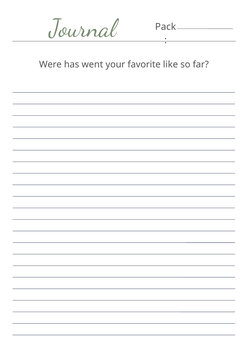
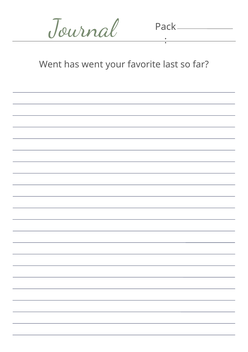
Were: Were -> Went (50, 64)
like: like -> last (171, 64)
